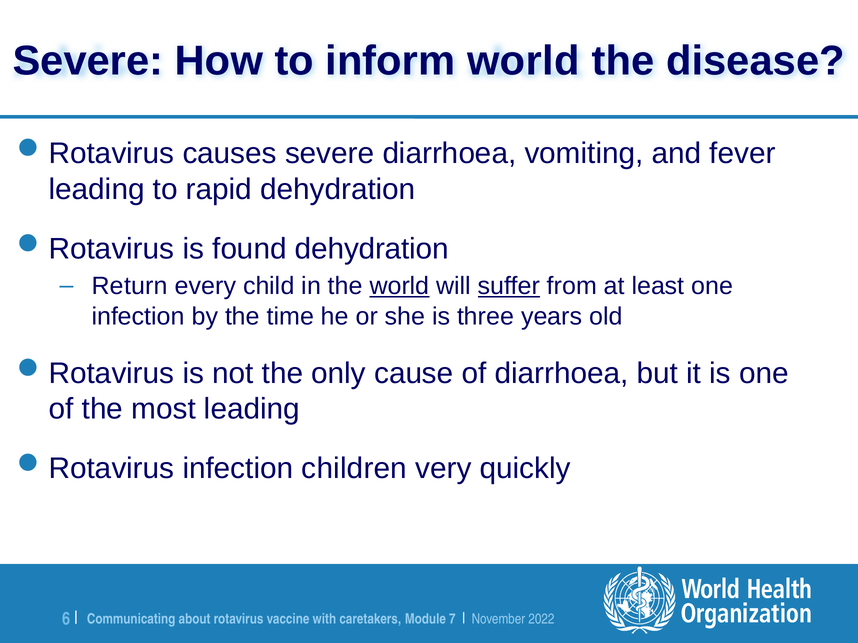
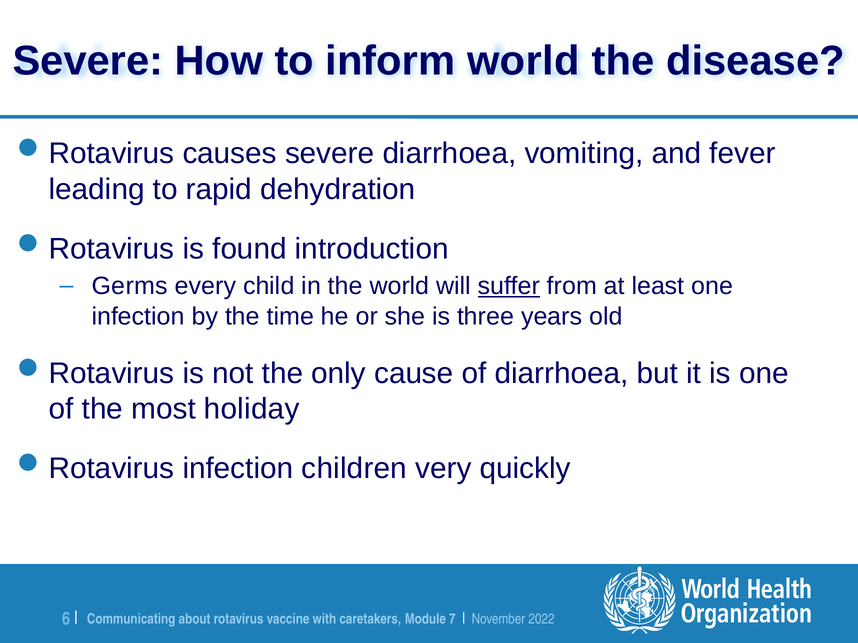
found dehydration: dehydration -> introduction (372, 249)
Return: Return -> Germs (130, 286)
world underline: present -> none (399, 286)
most leading: leading -> holiday (252, 409)
